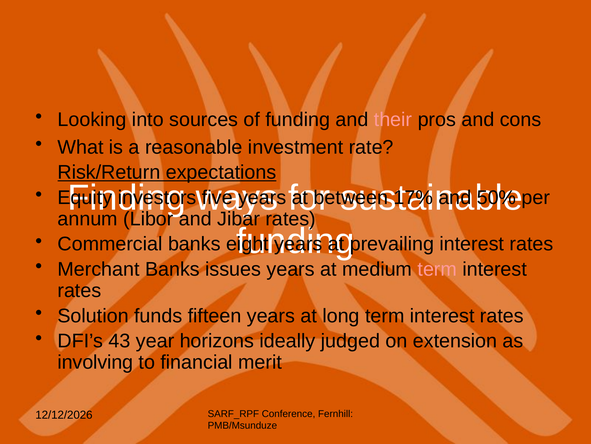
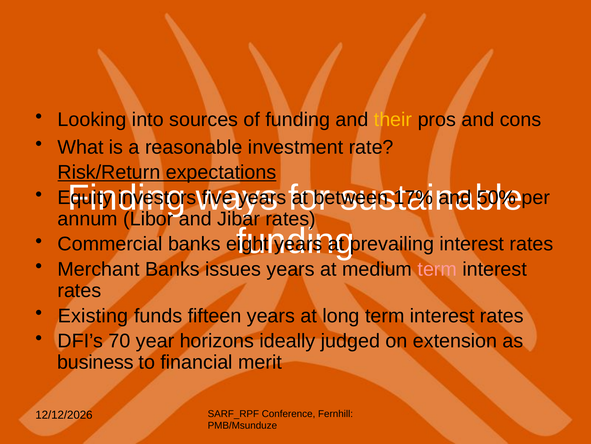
their colour: pink -> yellow (393, 120)
Solution: Solution -> Existing (93, 315)
43: 43 -> 70 (119, 341)
involving: involving -> business (95, 362)
